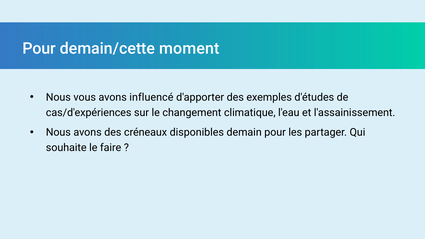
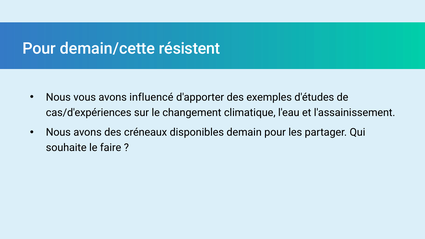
moment: moment -> résistent (190, 49)
